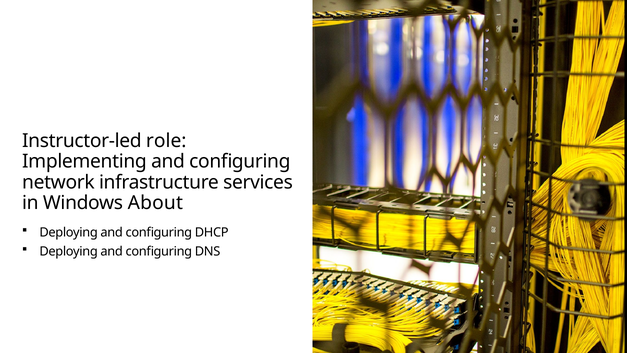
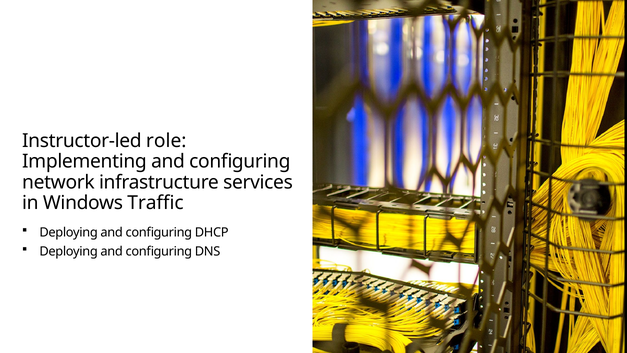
About: About -> Traffic (155, 203)
